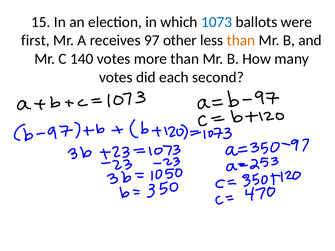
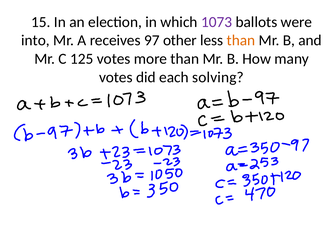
1073 colour: blue -> purple (217, 22)
first: first -> into (35, 40)
140: 140 -> 125 (82, 59)
second: second -> solving (218, 77)
